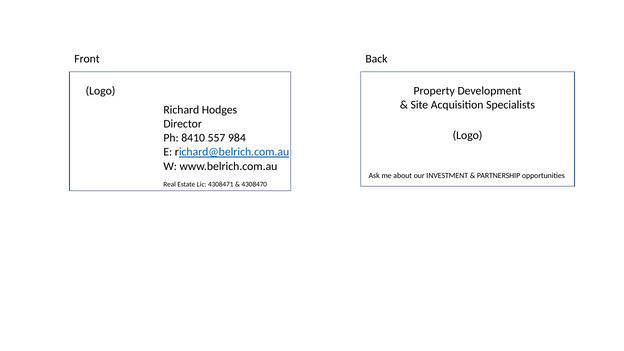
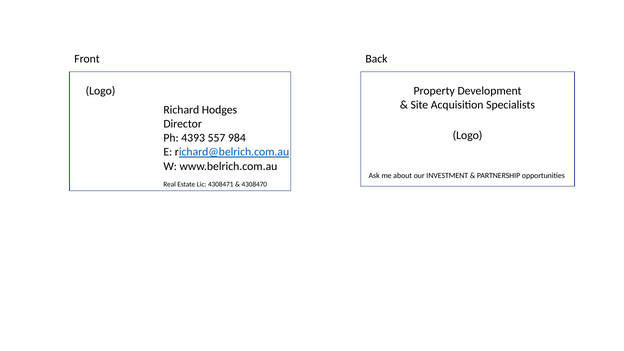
8410: 8410 -> 4393 (193, 138)
